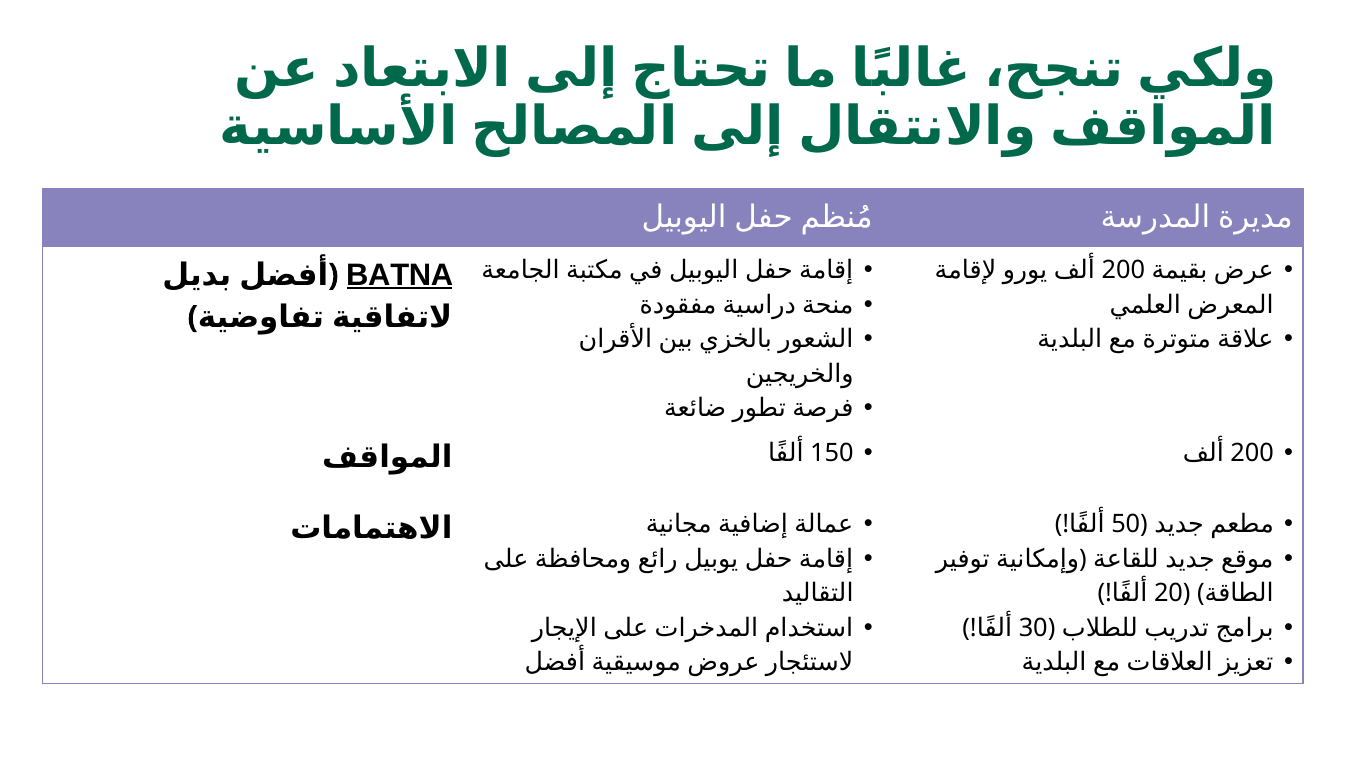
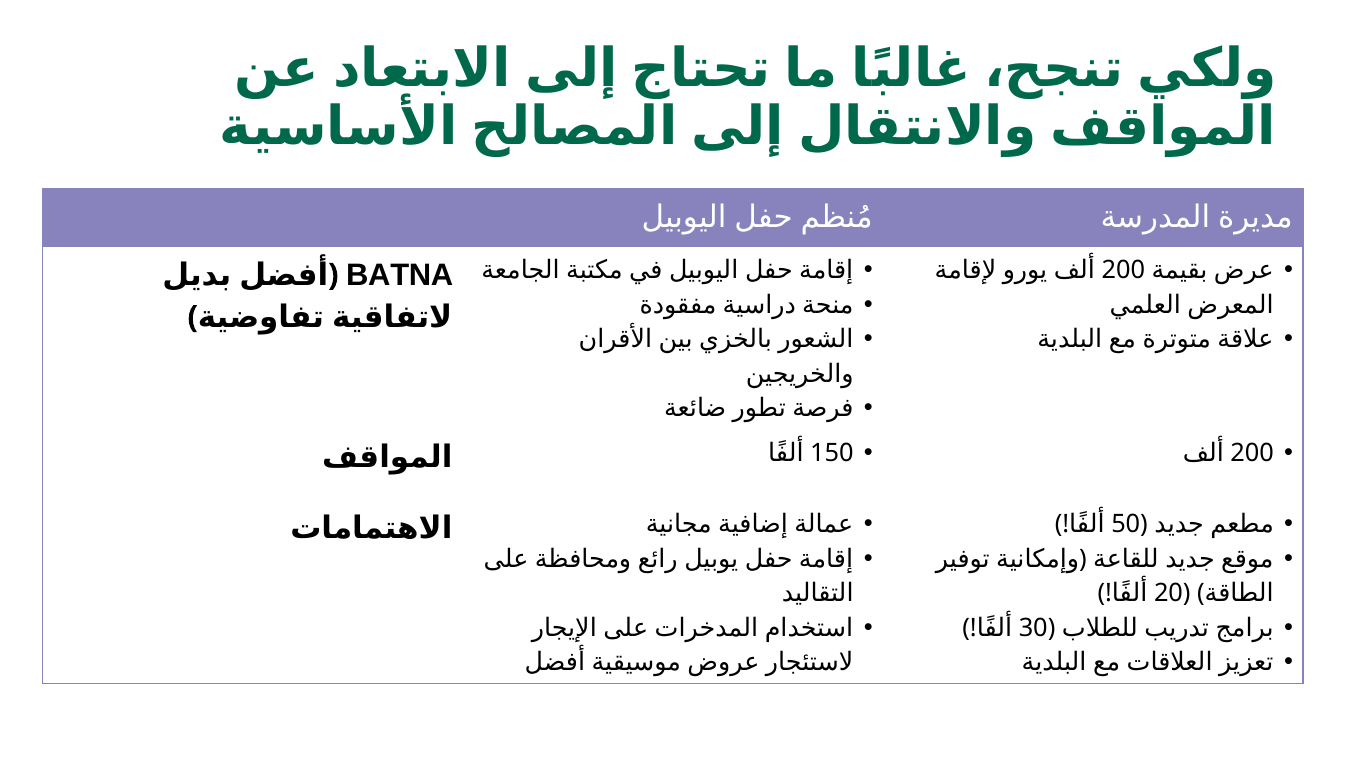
BATNA underline: present -> none (400, 275)
